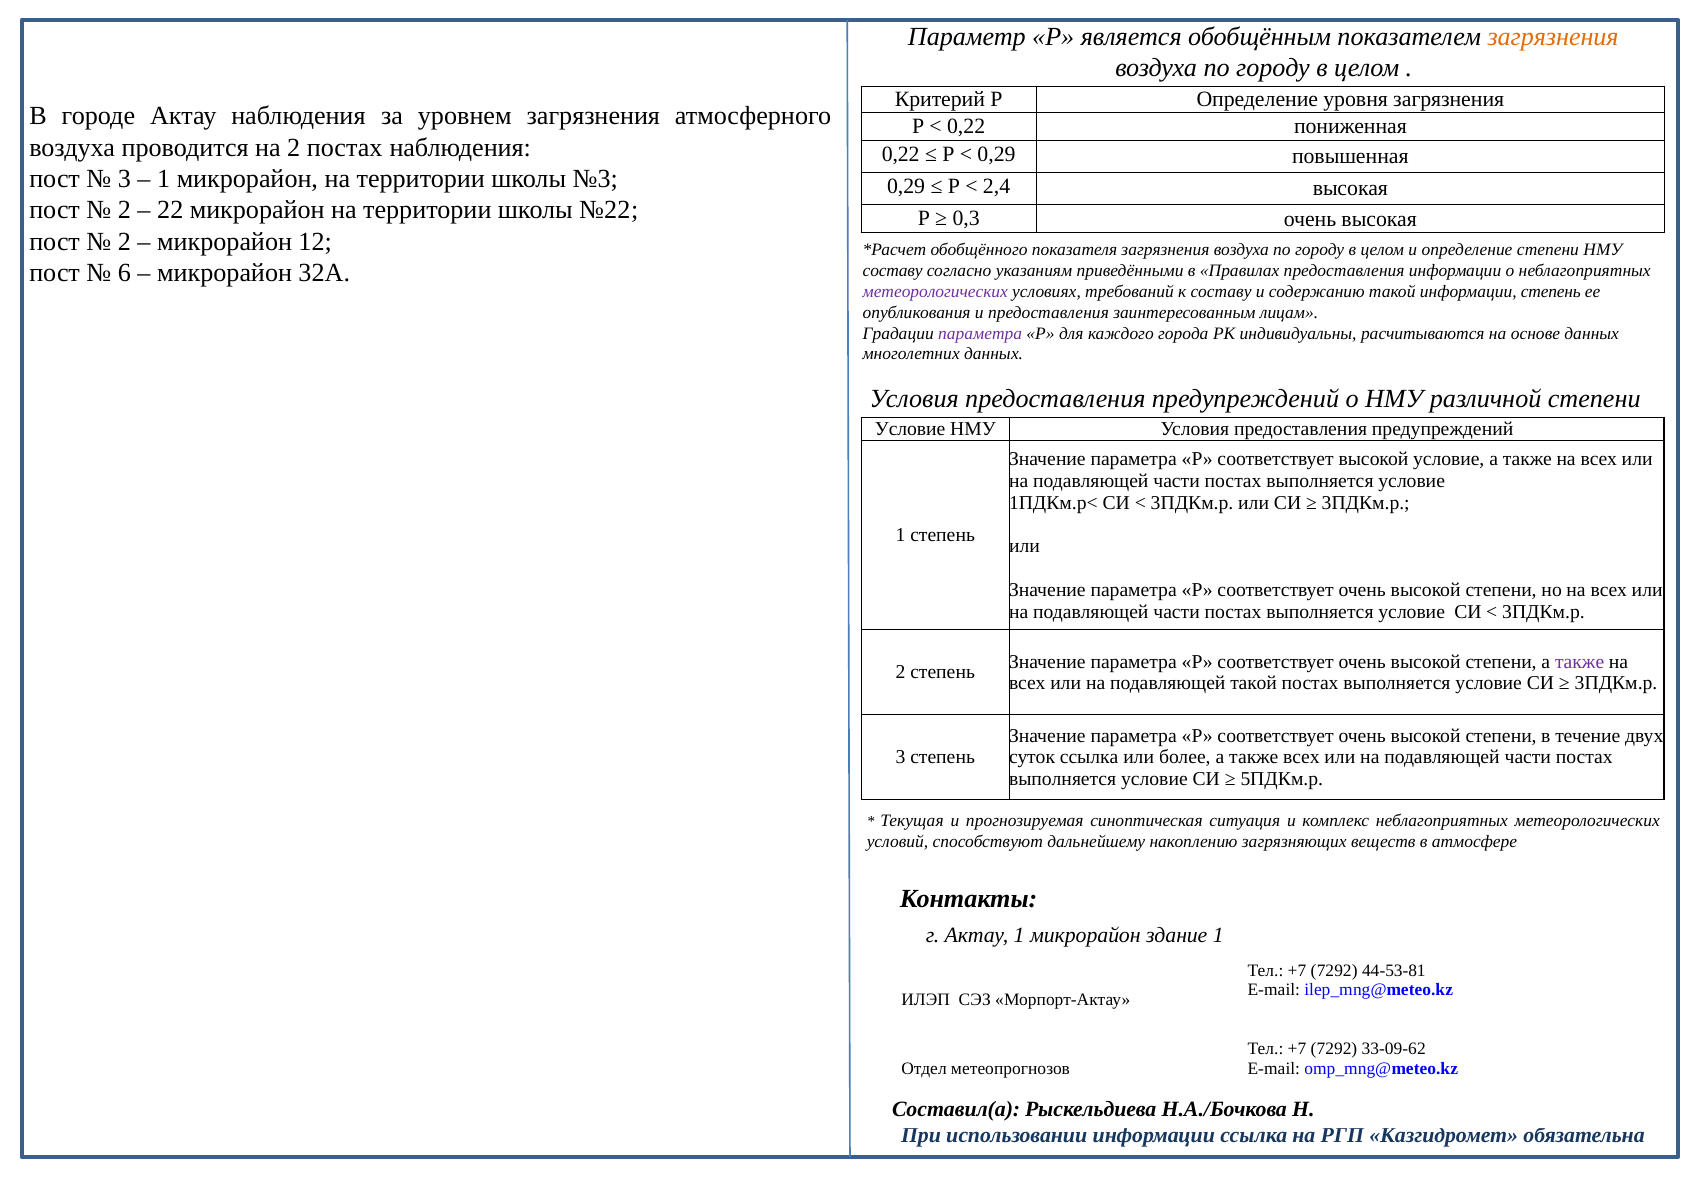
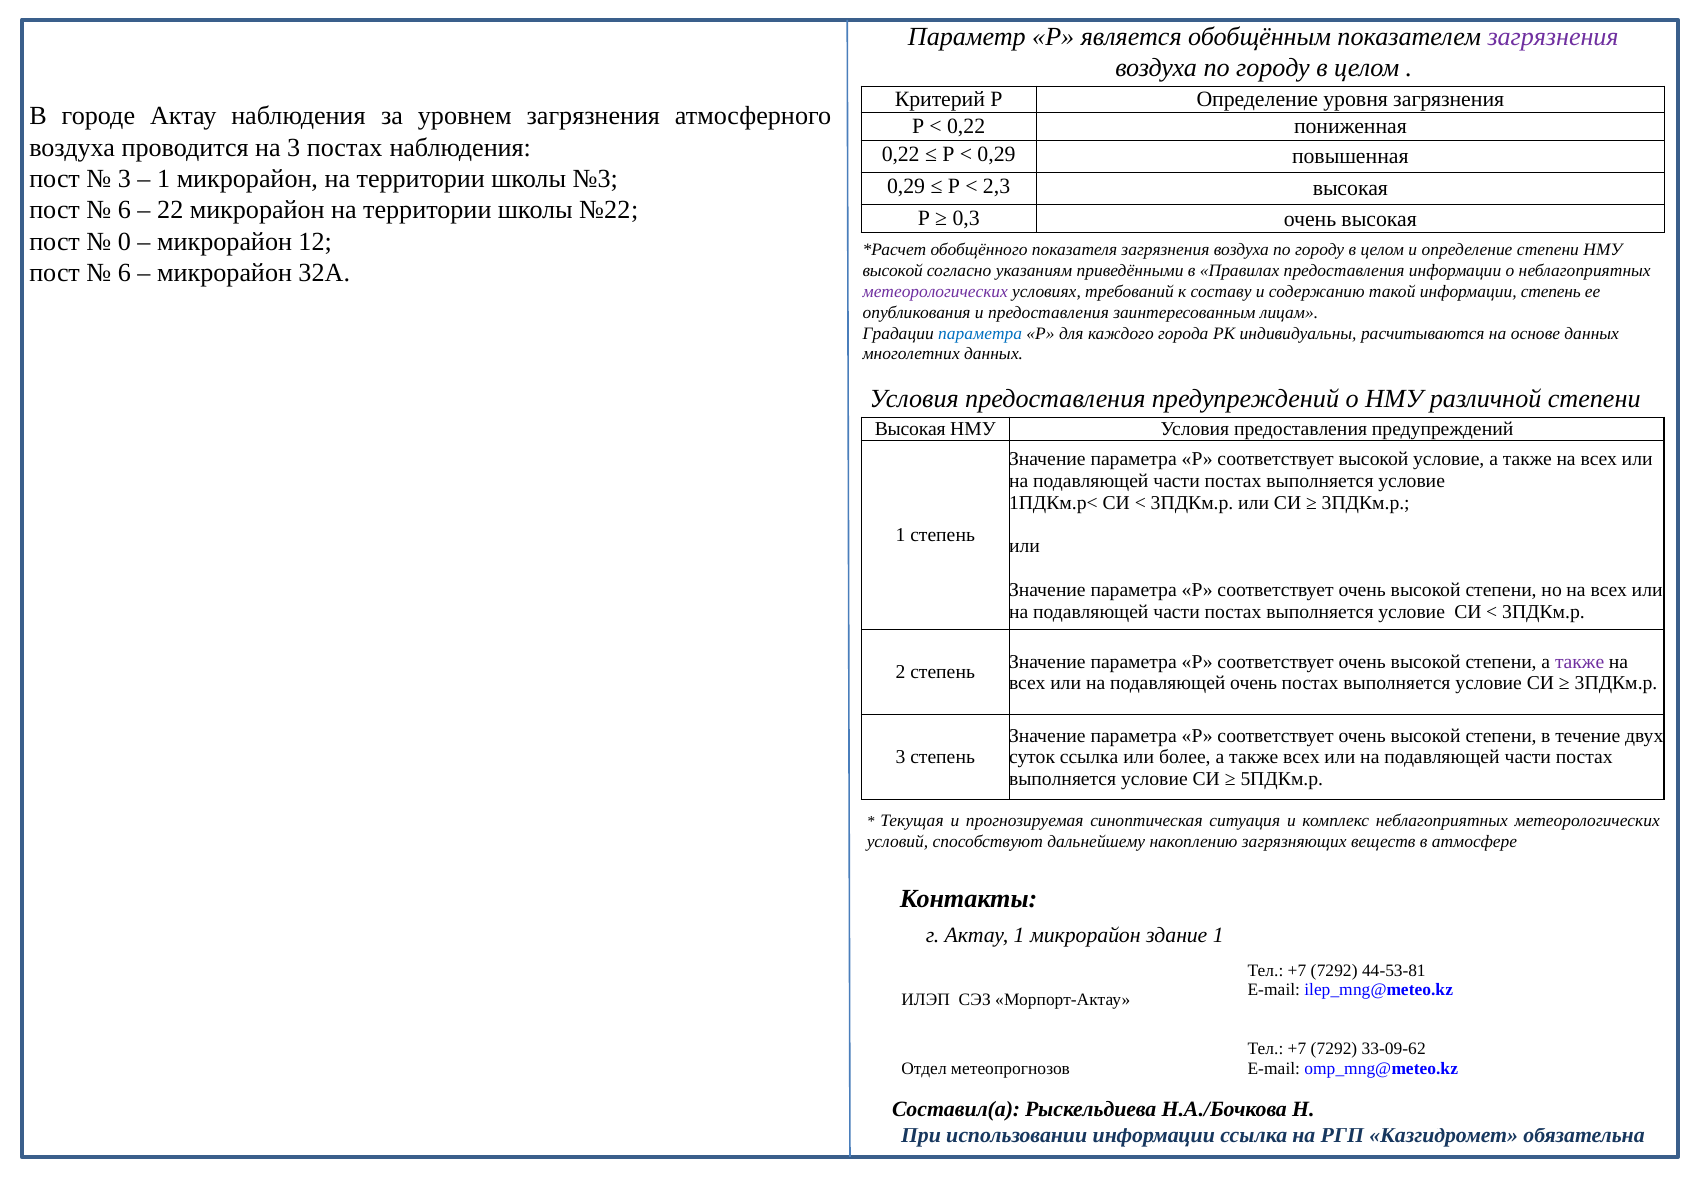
загрязнения colour: orange -> purple (1553, 37)
на 2: 2 -> 3 (294, 147)
2,4: 2,4 -> 2,3 (997, 186)
2: 2 -> 6 (124, 210)
2: 2 -> 0 (124, 242)
составу: составу -> высокой (893, 271)
параметра colour: purple -> blue (980, 333)
Условие: Условие -> Высокая (910, 429)
подавляющей такой: такой -> очень (1254, 683)
